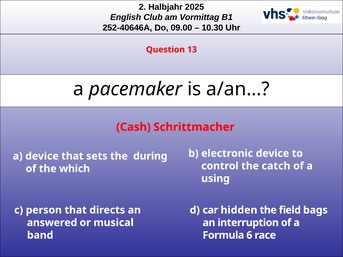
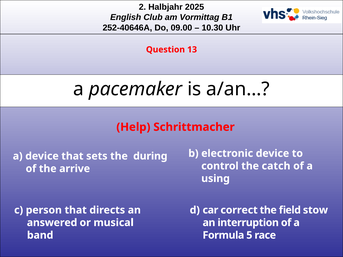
Cash: Cash -> Help (133, 127)
which: which -> arrive (75, 169)
hidden: hidden -> correct (239, 210)
bags: bags -> stow (315, 210)
6: 6 -> 5 (249, 235)
